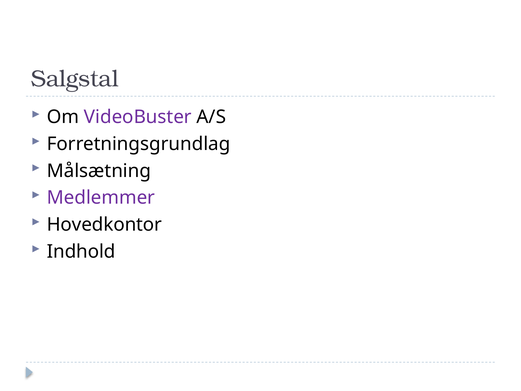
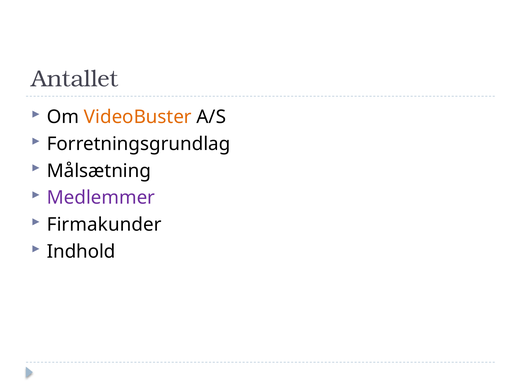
Salgstal: Salgstal -> Antallet (75, 79)
VideoBuster colour: purple -> orange (138, 117)
Hovedkontor: Hovedkontor -> Firmakunder (104, 225)
